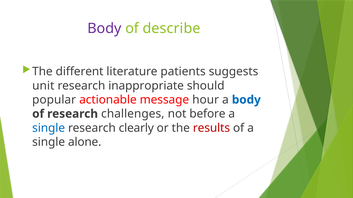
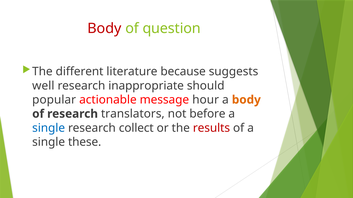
Body colour: purple -> red (104, 29)
describe: describe -> question (172, 29)
patients: patients -> because (183, 72)
unit: unit -> well (43, 86)
body colour: blue -> orange (246, 100)
challenges: challenges -> translators (133, 114)
clearly: clearly -> collect (136, 128)
alone: alone -> these (85, 142)
